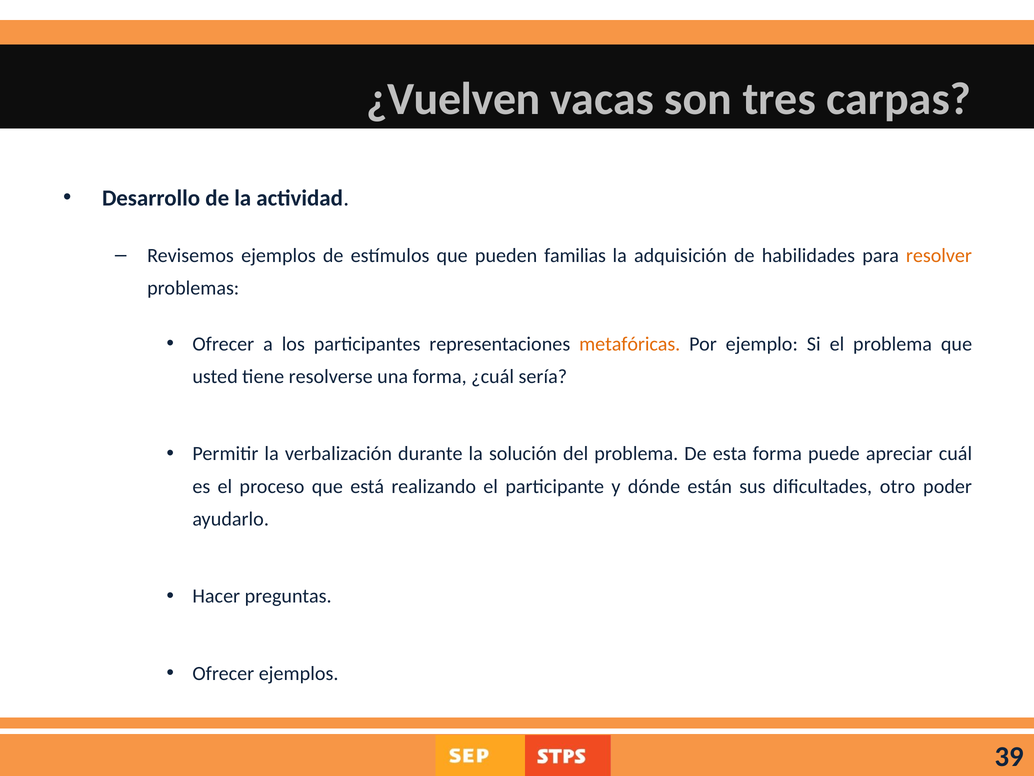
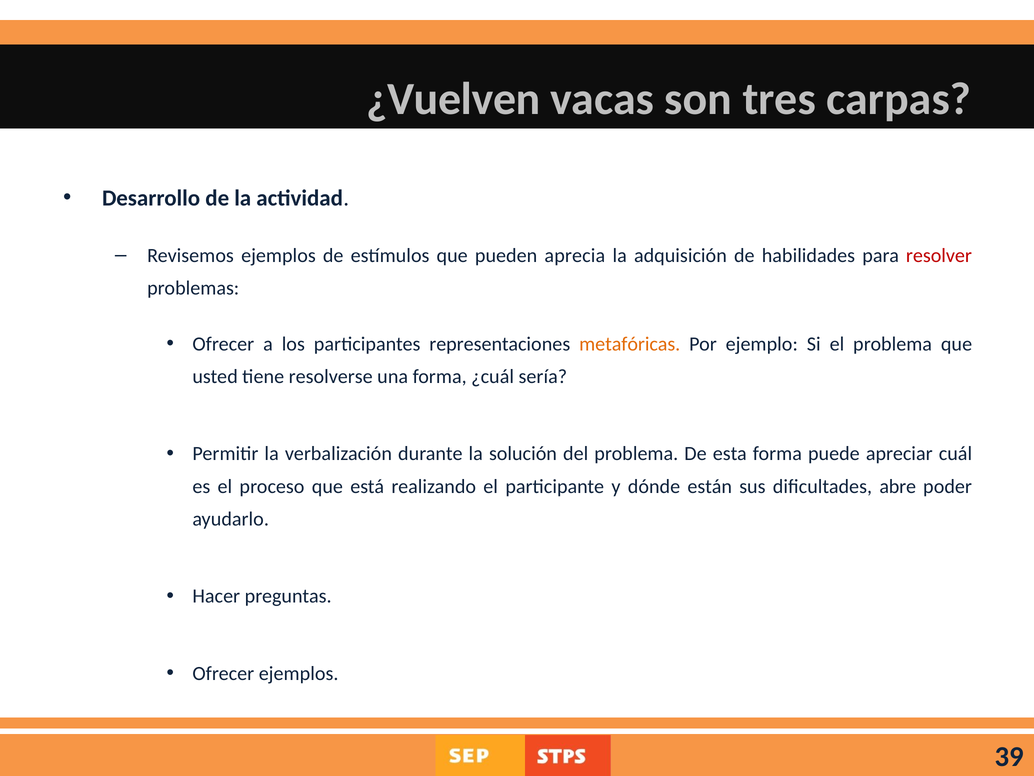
familias: familias -> aprecia (575, 255)
resolver colour: orange -> red (939, 255)
otro: otro -> abre (898, 486)
